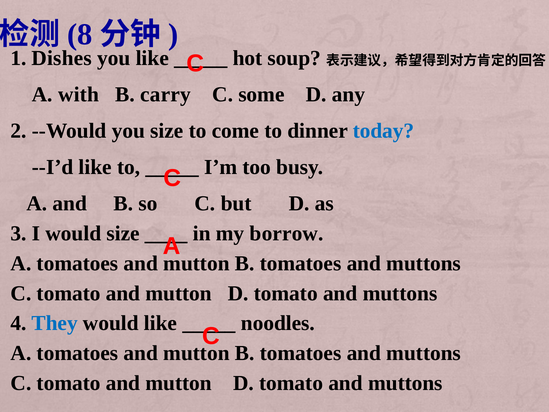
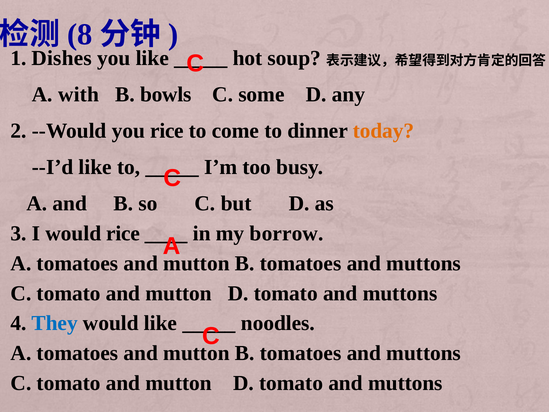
carry: carry -> bowls (166, 94)
you size: size -> rice (167, 131)
today colour: blue -> orange (384, 131)
would size: size -> rice (123, 233)
